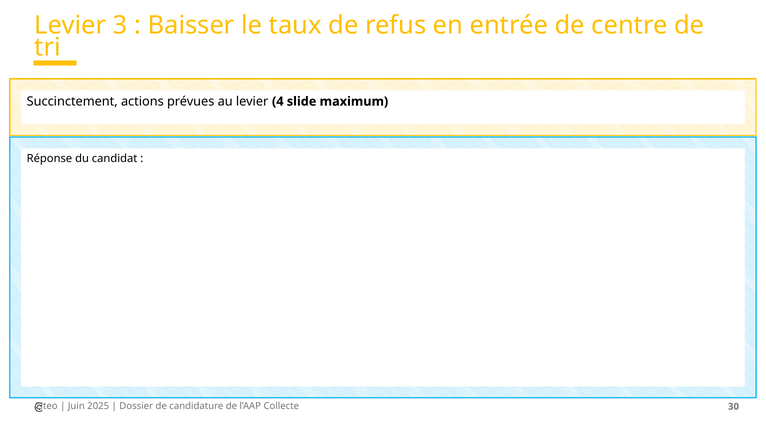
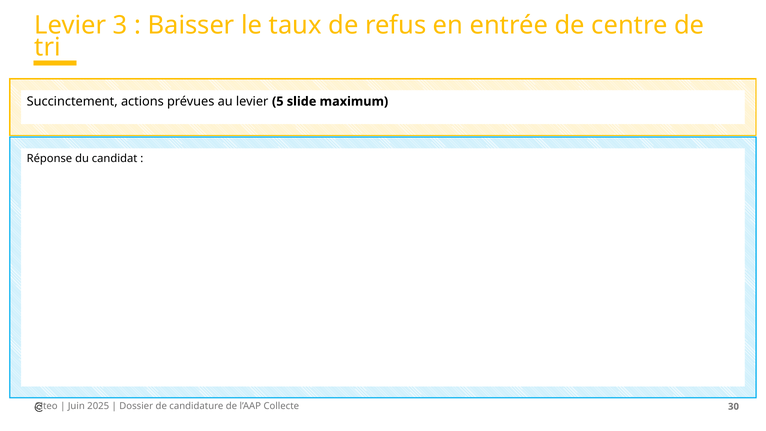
4: 4 -> 5 (278, 101)
